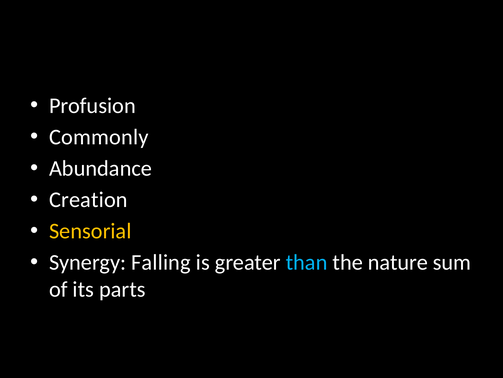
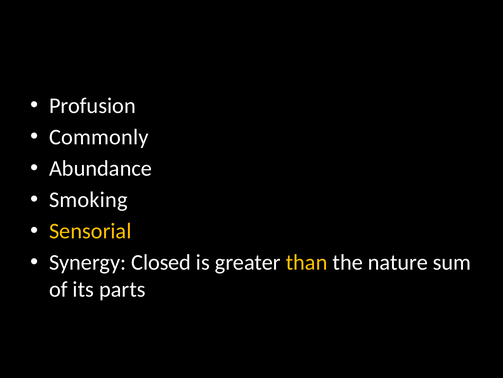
Creation: Creation -> Smoking (88, 199)
Falling: Falling -> Closed (161, 262)
than colour: light blue -> yellow (307, 262)
